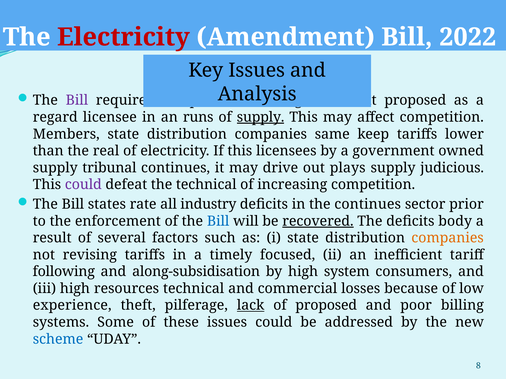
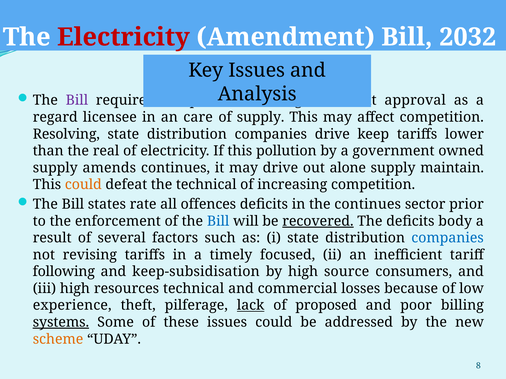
2022: 2022 -> 2032 (468, 37)
proposed: proposed -> approval (415, 100)
runs: runs -> care (198, 117)
supply underline: present -> none (261, 117)
Members: Members -> Resolving (66, 134)
companies same: same -> drive (332, 134)
licensees: licensees -> pollution (286, 151)
tribunal: tribunal -> amends (109, 168)
plays: plays -> alone (348, 168)
judicious: judicious -> maintain (452, 168)
could colour: purple -> orange (83, 185)
industry: industry -> offences (208, 205)
companies colour: orange -> blue (448, 238)
along-subsidisation: along-subsidisation -> keep-subsidisation (196, 272)
system: system -> source (347, 272)
systems underline: none -> present (61, 323)
scheme colour: blue -> orange (58, 339)
